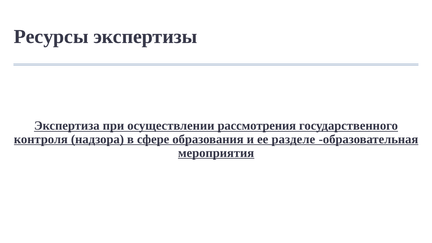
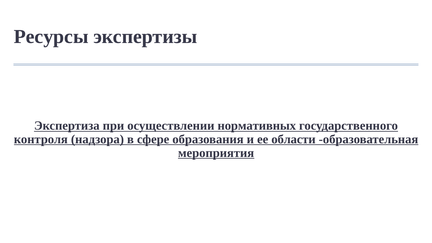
рассмотрения: рассмотрения -> нормативных (257, 126)
разделе: разделе -> области (293, 139)
